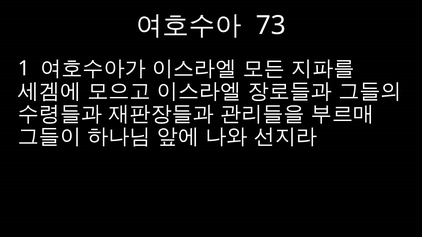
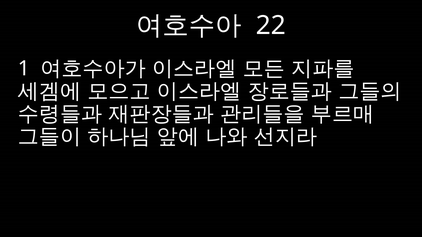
73: 73 -> 22 (271, 25)
